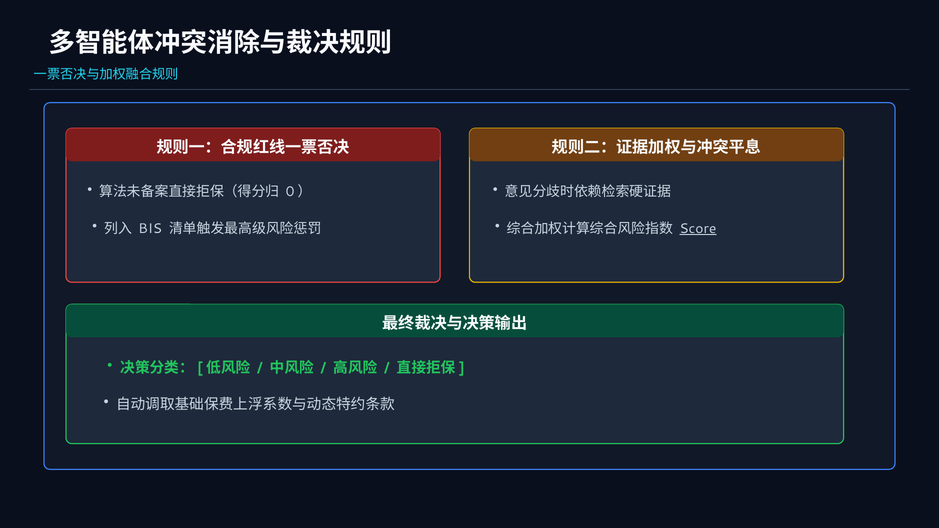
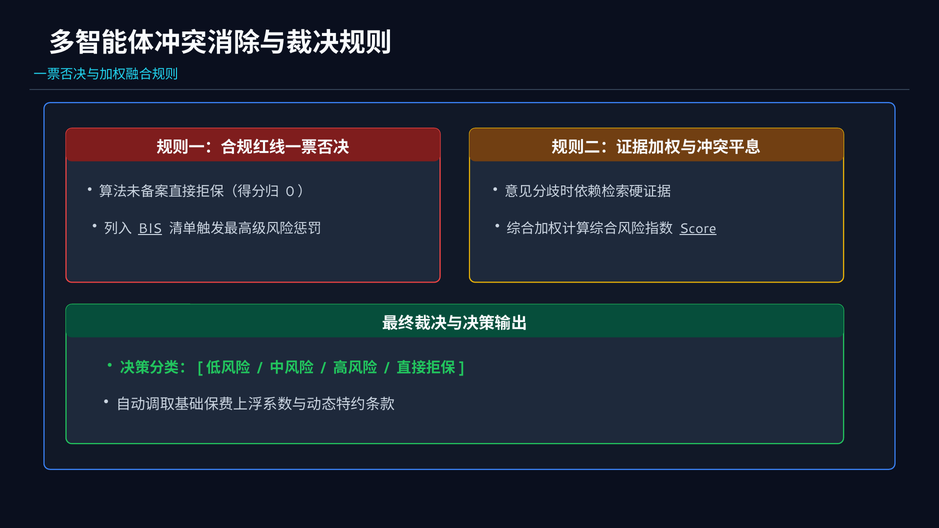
BIS underline: none -> present (150, 229)
